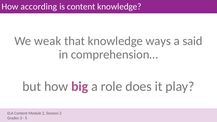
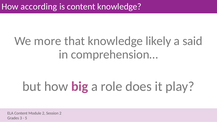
weak: weak -> more (48, 41)
ways: ways -> likely (158, 41)
